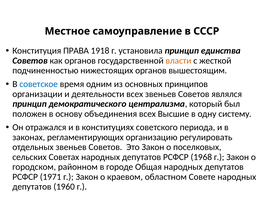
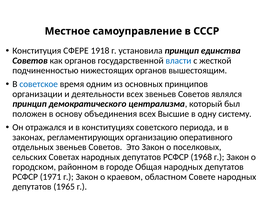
ПРАВА: ПРАВА -> СФЕРЕ (76, 51)
власти colour: orange -> blue (178, 61)
регулировать: регулировать -> оперативного (206, 137)
1960: 1960 -> 1965 (64, 187)
